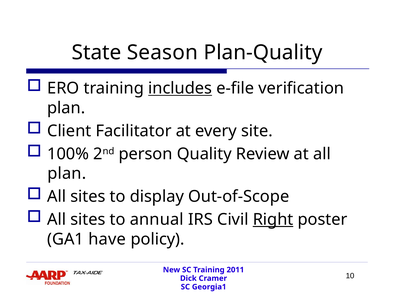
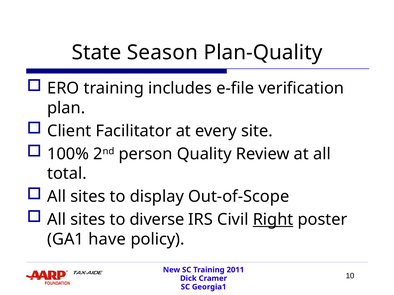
includes underline: present -> none (180, 88)
plan: plan -> total (67, 174)
annual: annual -> diverse (157, 220)
